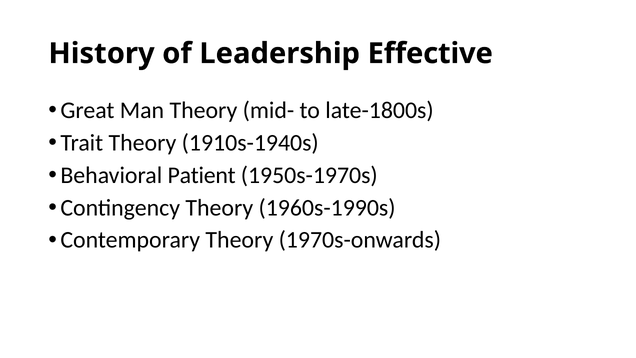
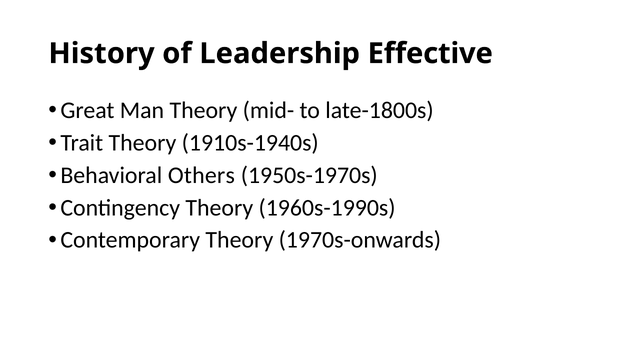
Patient: Patient -> Others (201, 175)
